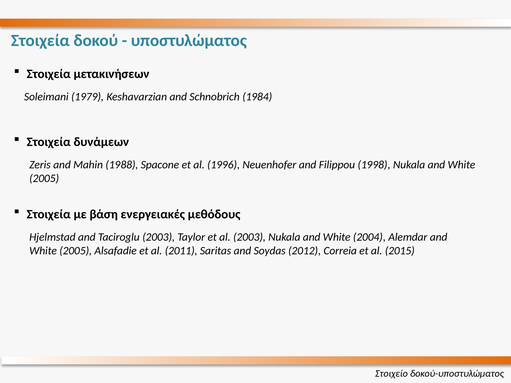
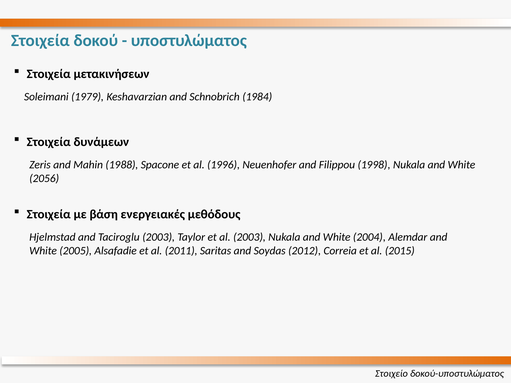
2005: 2005 -> 2056 (44, 178)
